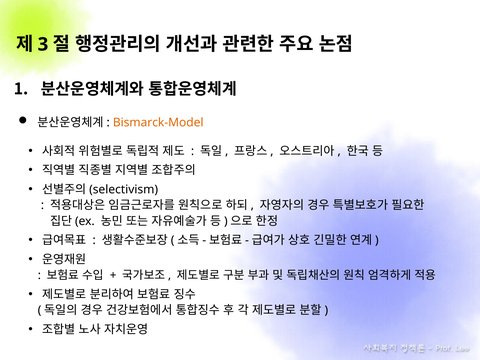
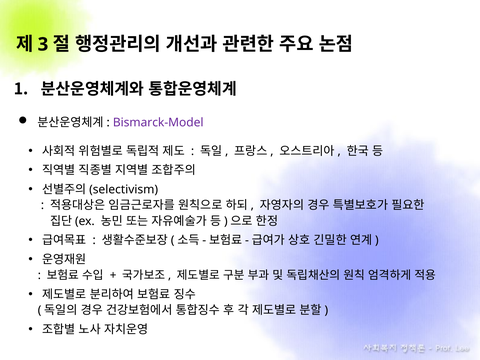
Bismarck-Model colour: orange -> purple (158, 123)
